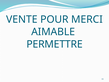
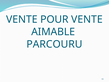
POUR MERCI: MERCI -> VENTE (87, 19)
PERMETTRE: PERMETTRE -> PARCOURU (54, 44)
